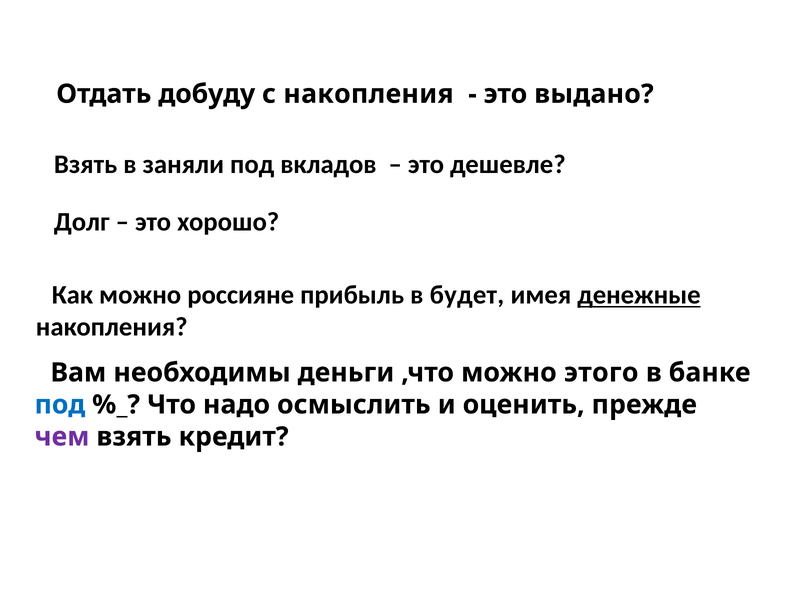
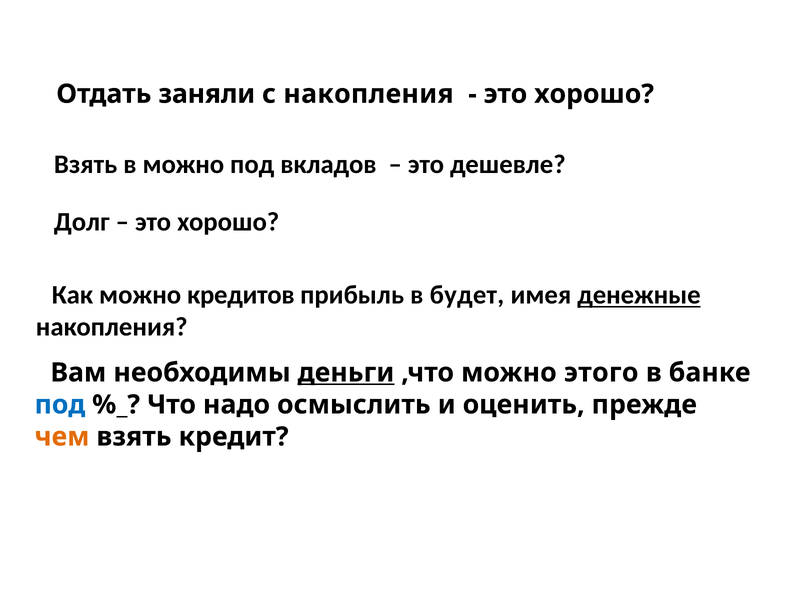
добуду: добуду -> заняли (207, 94)
выдано: выдано -> хорошо (594, 94)
в заняли: заняли -> можно (183, 164)
россияне: россияне -> кредитов (241, 295)
деньги underline: none -> present (346, 373)
чем colour: purple -> orange (62, 437)
